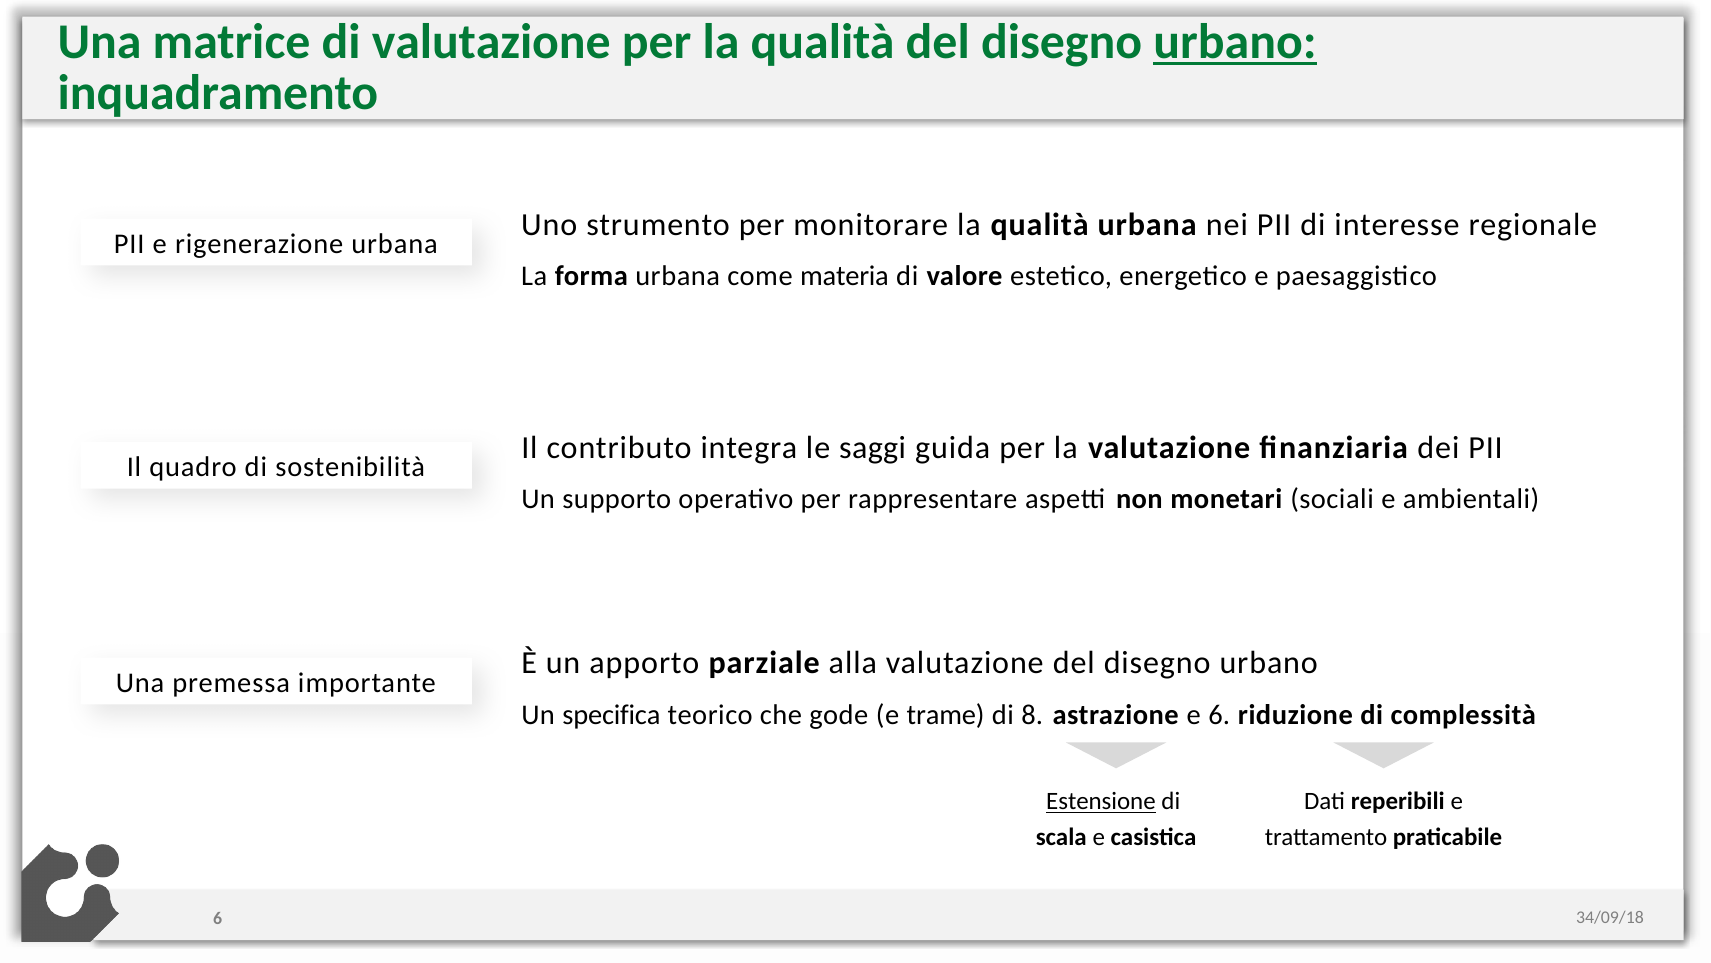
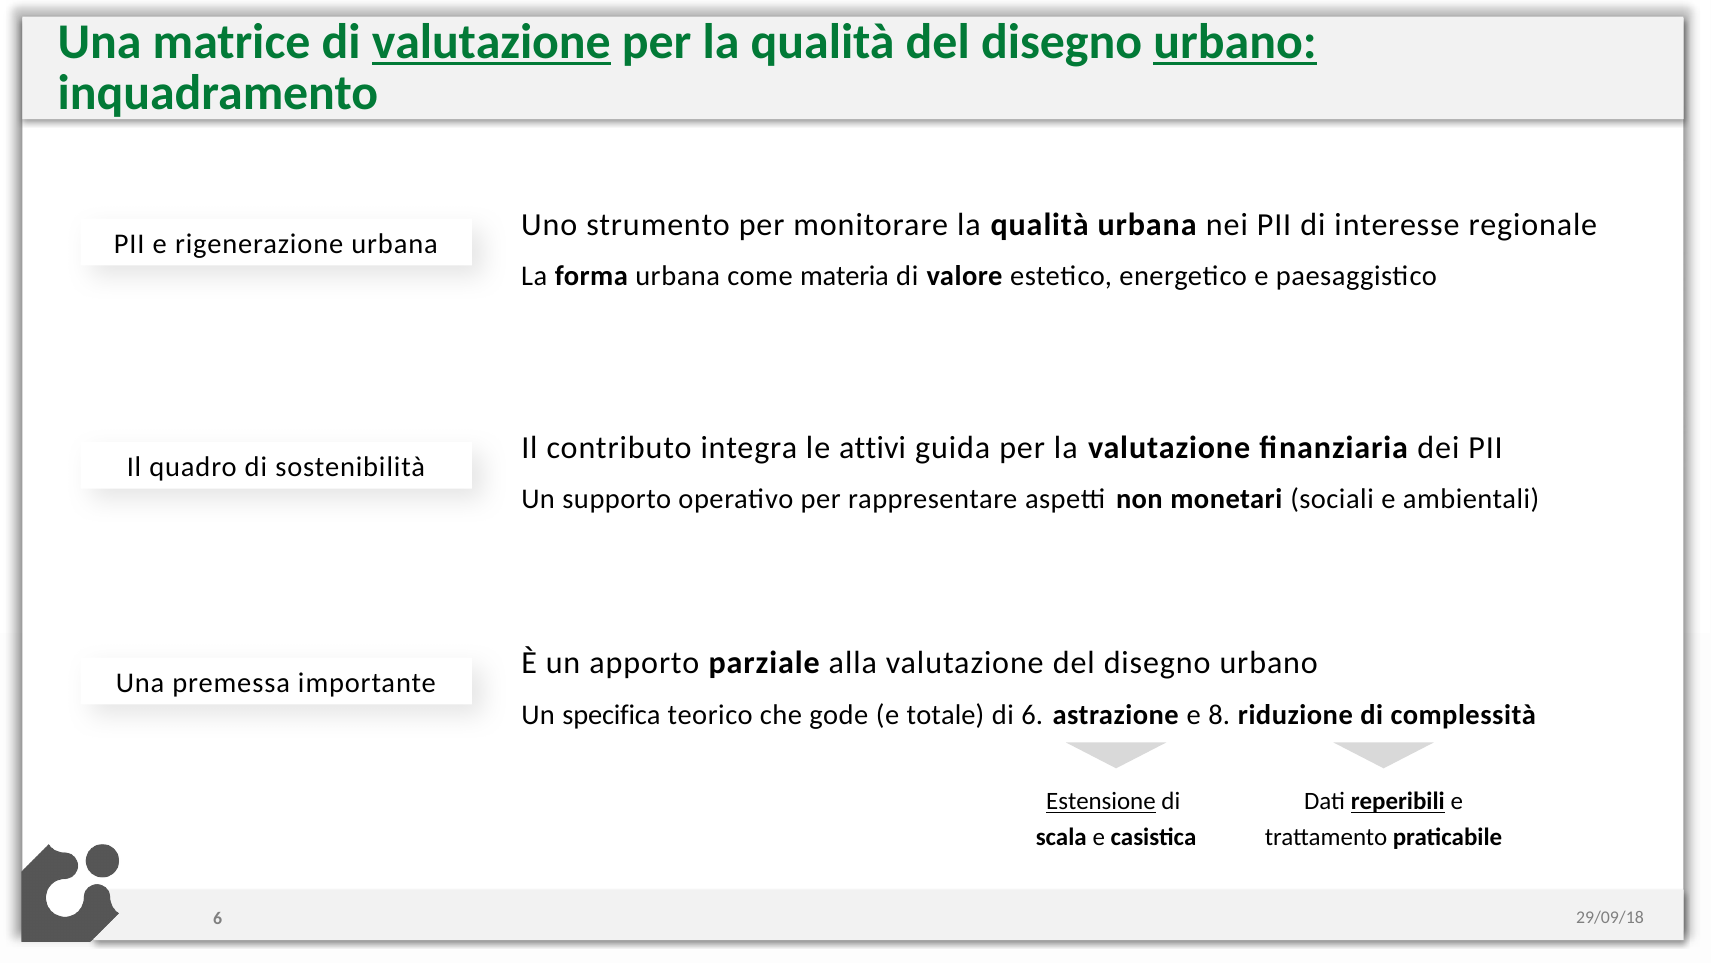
valutazione underline: none -> present (491, 42)
saggi: saggi -> attivi (873, 447)
trame: trame -> totale (945, 715)
di 8: 8 -> 6 (1032, 715)
e 6: 6 -> 8 (1219, 715)
reperibili underline: none -> present (1398, 801)
34/09/18: 34/09/18 -> 29/09/18 (1610, 917)
